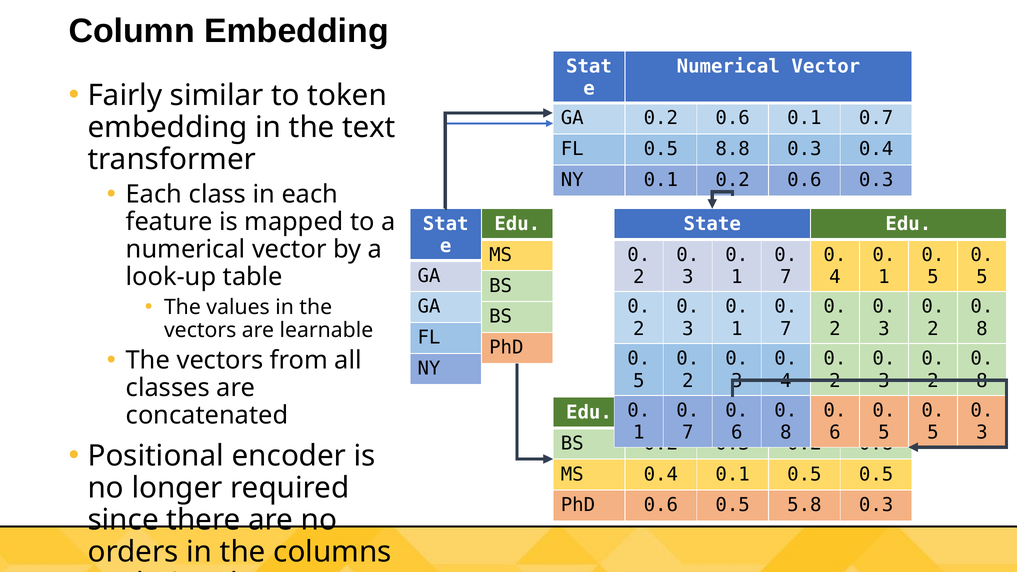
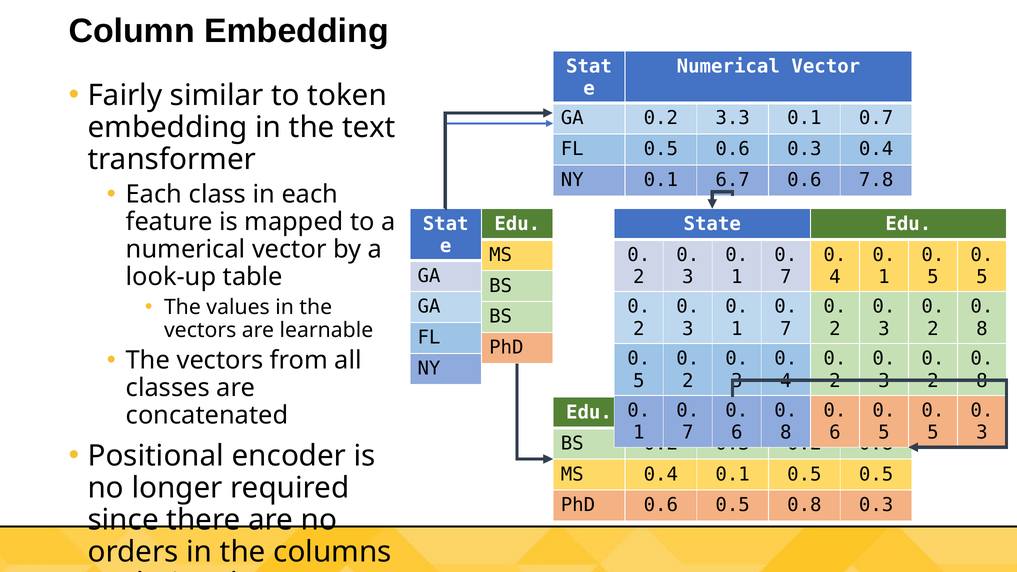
GA 0.2 0.6: 0.6 -> 3.3 (733, 118)
0.5 8.8: 8.8 -> 0.6 (733, 149)
0.1 0.2: 0.2 -> 6.7 (733, 180)
0.6 0.3: 0.3 -> 7.8 (876, 180)
0.5 5.8: 5.8 -> 0.8 (804, 505)
